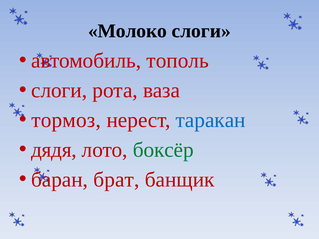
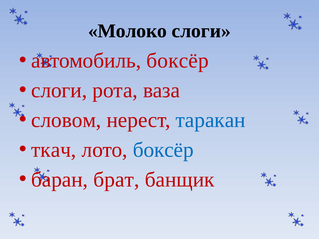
автомобиль тополь: тополь -> боксёр (178, 61)
тормоз: тормоз -> словом (66, 120)
дядя: дядя -> ткач (54, 150)
боксёр colour: green -> blue (163, 150)
